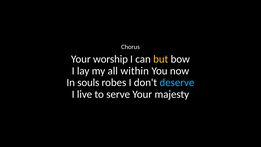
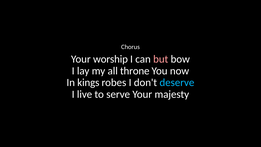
but colour: yellow -> pink (161, 59)
within: within -> throne (135, 71)
souls: souls -> kings (88, 82)
